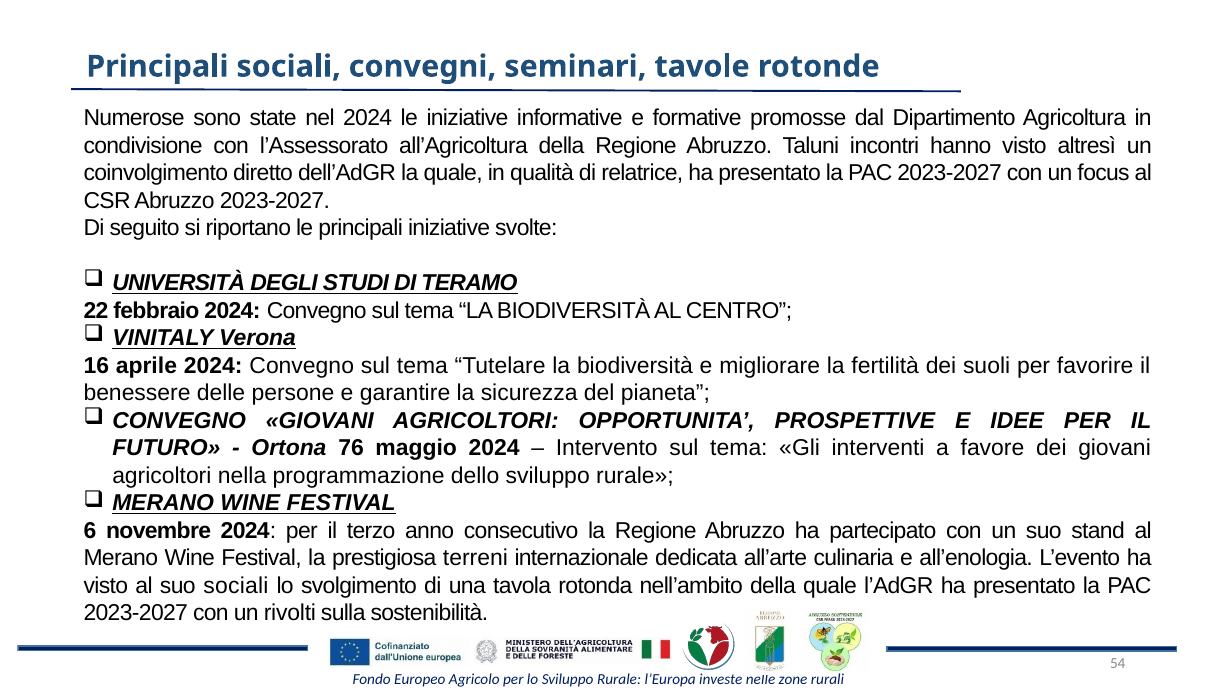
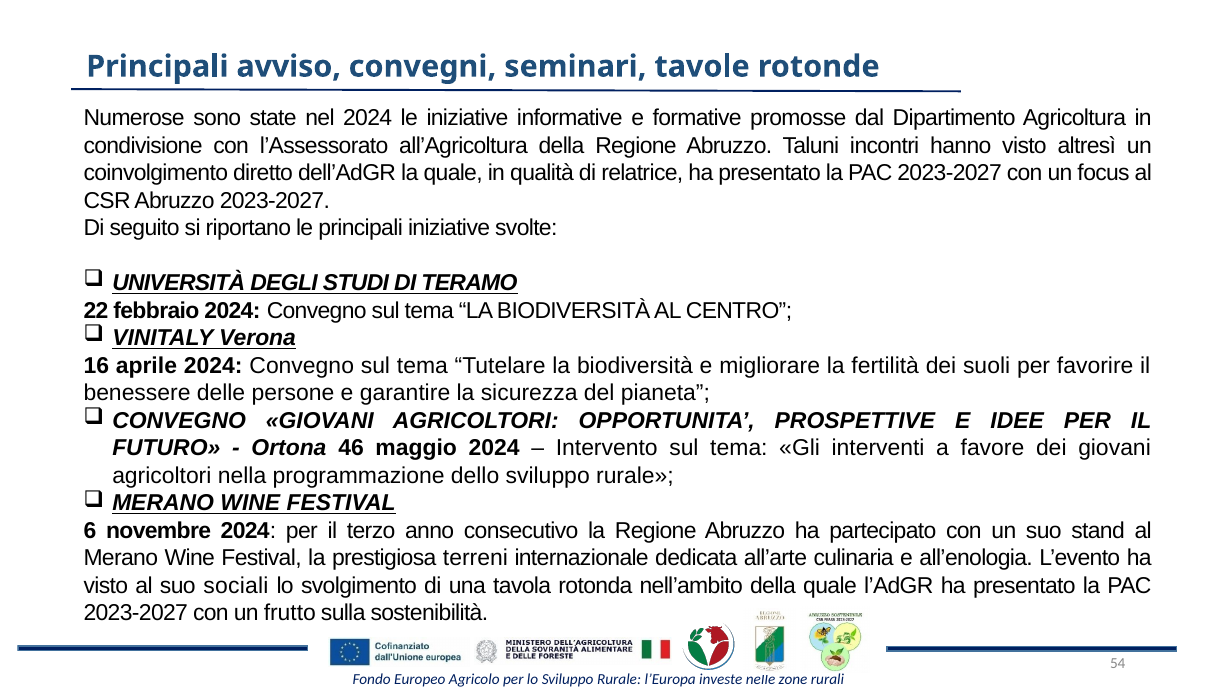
Principali sociali: sociali -> avviso (289, 67)
76: 76 -> 46 (351, 448)
rivolti: rivolti -> frutto (290, 613)
